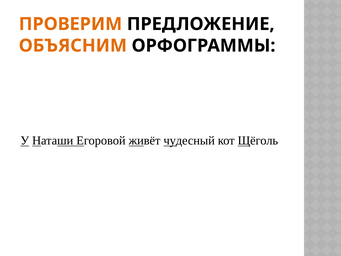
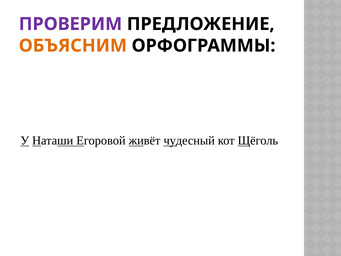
ПРОВЕРИМ colour: orange -> purple (70, 24)
